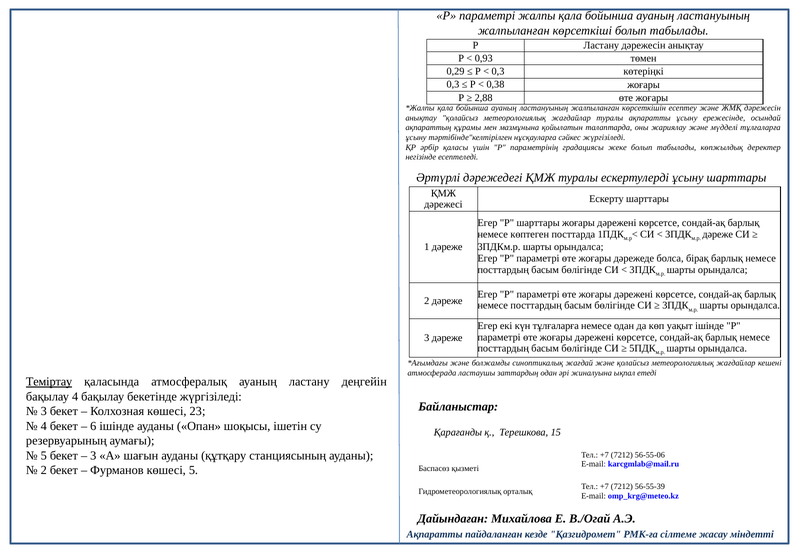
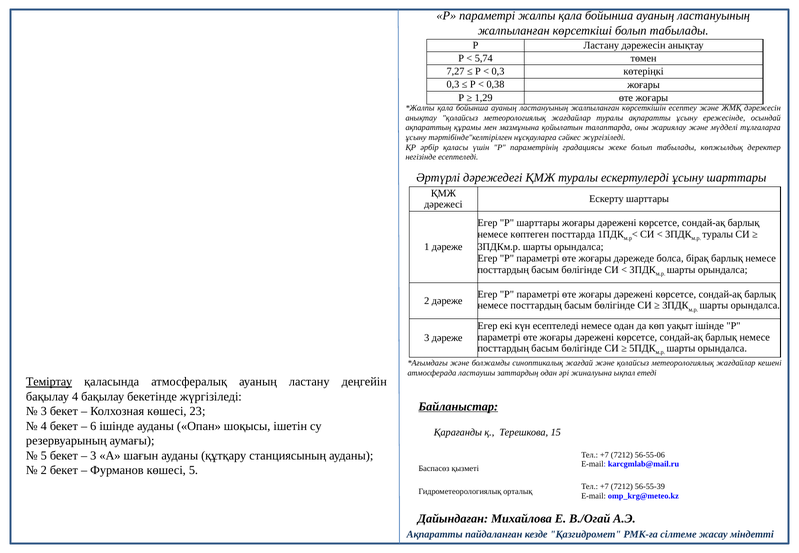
0,93: 0,93 -> 5,74 (484, 58)
0,29: 0,29 -> 7,27 (456, 71)
2,88: 2,88 -> 1,29 (484, 98)
дәреже: дәреже -> туралы (718, 234)
күн тұлғаларға: тұлғаларға -> есептеледі (556, 326)
Байланыстар underline: none -> present (458, 407)
